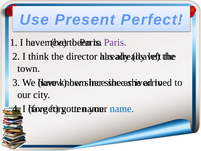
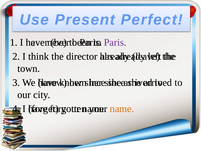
name colour: blue -> orange (122, 109)
